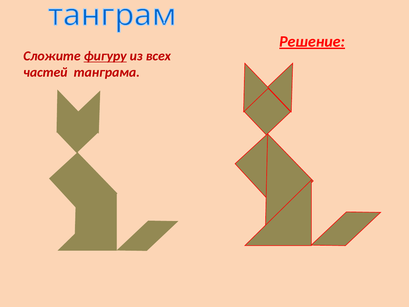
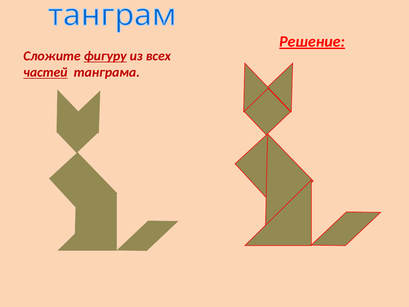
частей underline: none -> present (45, 72)
